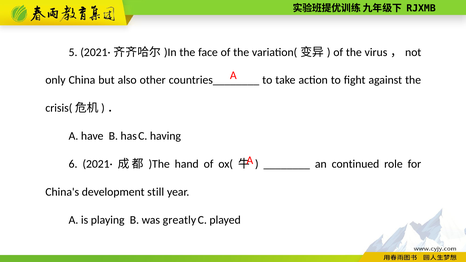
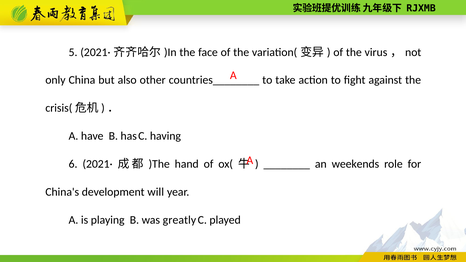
continued: continued -> weekends (355, 164)
still: still -> will (156, 192)
